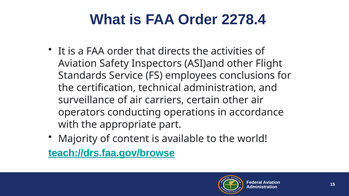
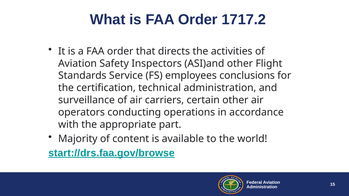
2278.4: 2278.4 -> 1717.2 (244, 20)
teach://drs.faa.gov/browse: teach://drs.faa.gov/browse -> start://drs.faa.gov/browse (111, 153)
